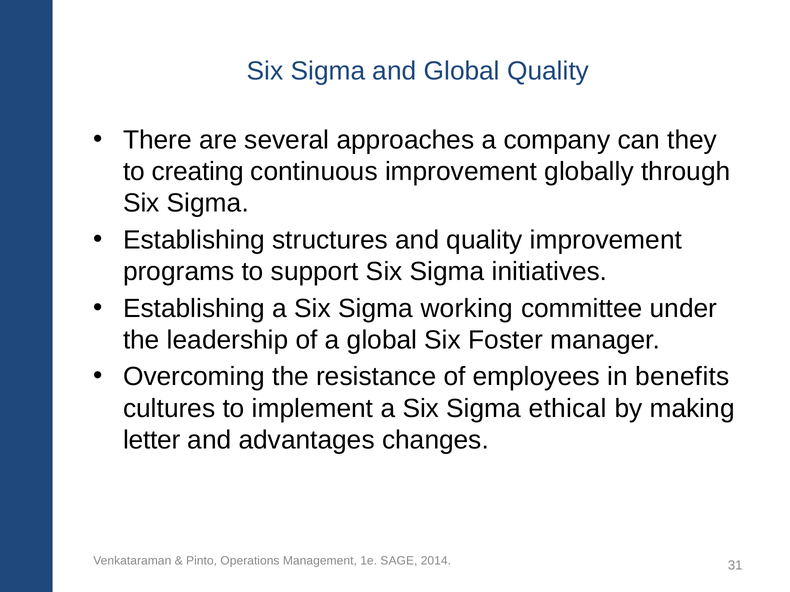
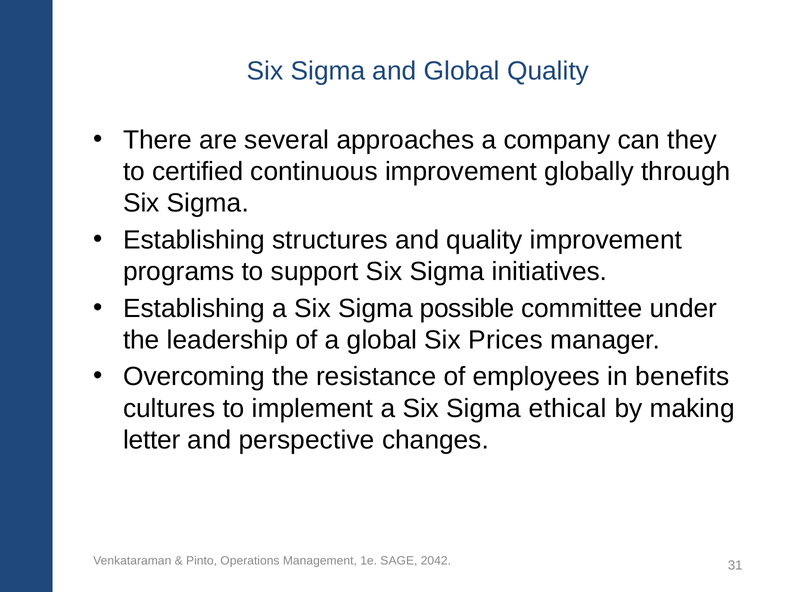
creating: creating -> certified (198, 172)
working: working -> possible (467, 309)
Foster: Foster -> Prices (506, 340)
advantages: advantages -> perspective (307, 440)
2014: 2014 -> 2042 (436, 561)
